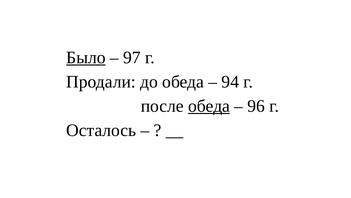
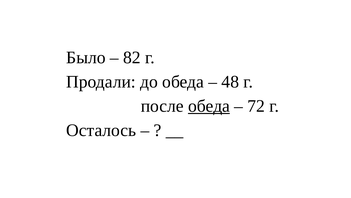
Было underline: present -> none (86, 57)
97: 97 -> 82 (132, 57)
94: 94 -> 48 (230, 82)
96: 96 -> 72 (256, 106)
